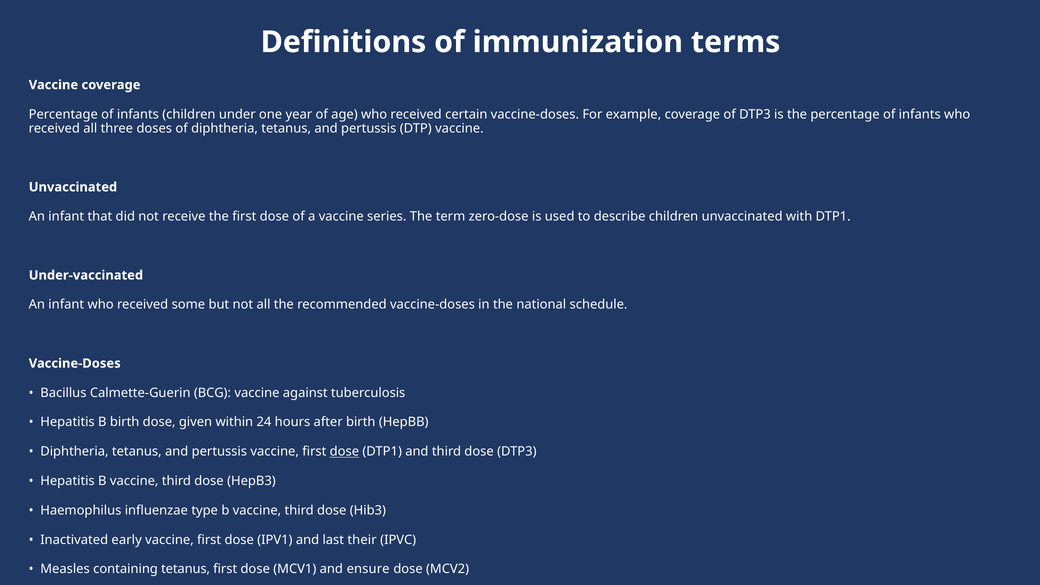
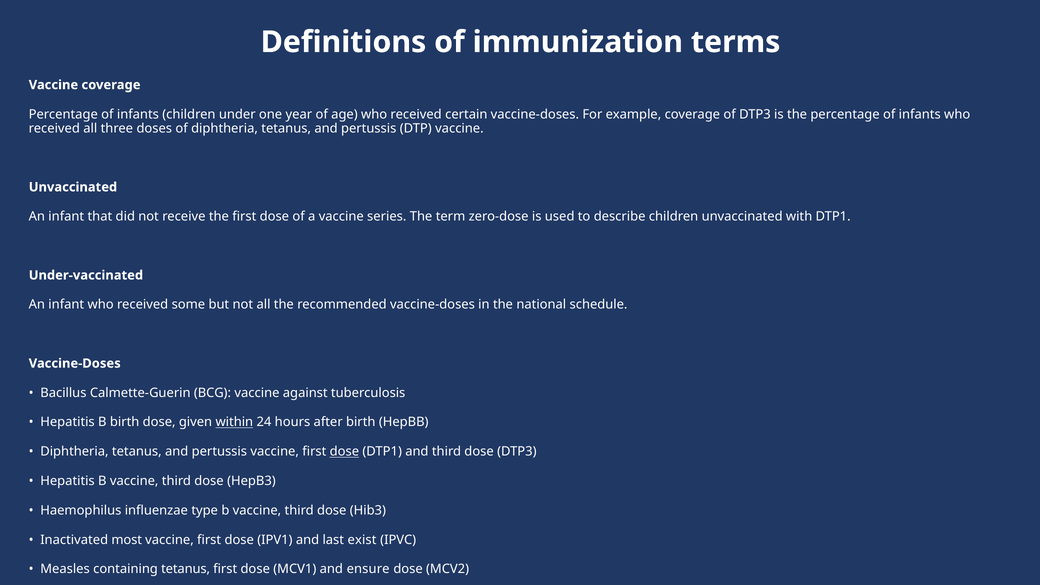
within underline: none -> present (234, 422)
early: early -> most (127, 540)
their: their -> exist (362, 540)
